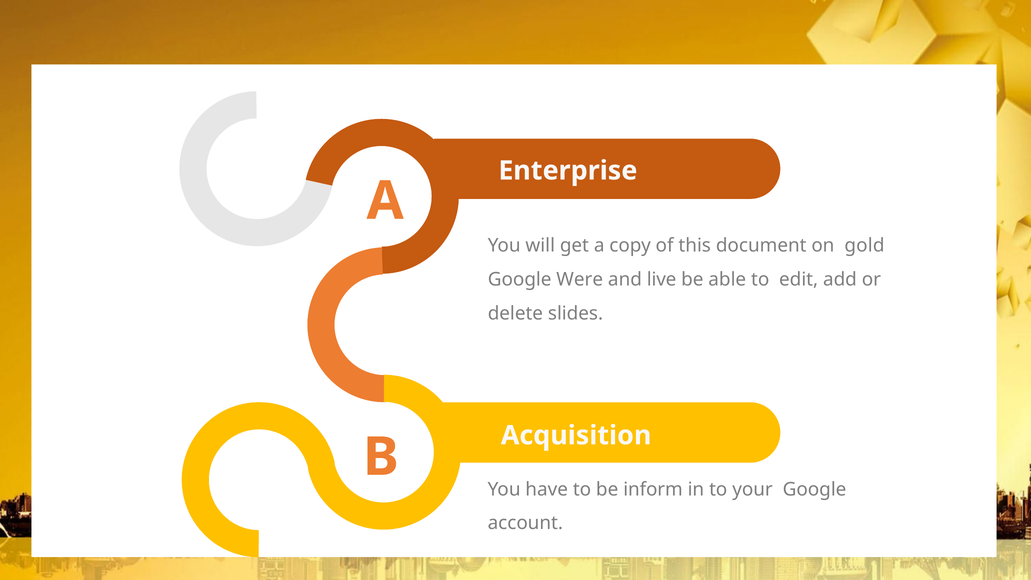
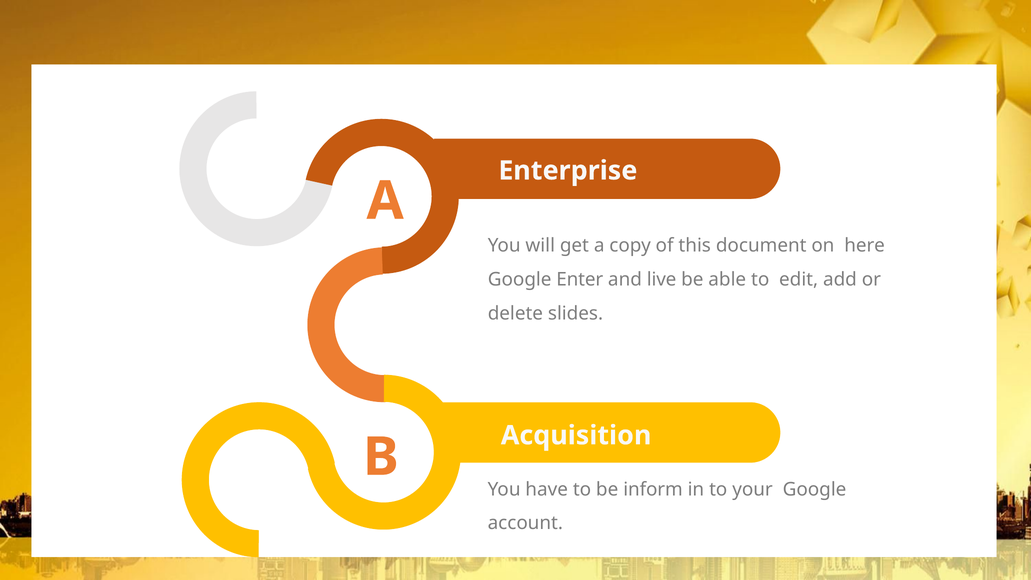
gold: gold -> here (865, 246)
Were: Were -> Enter (580, 279)
